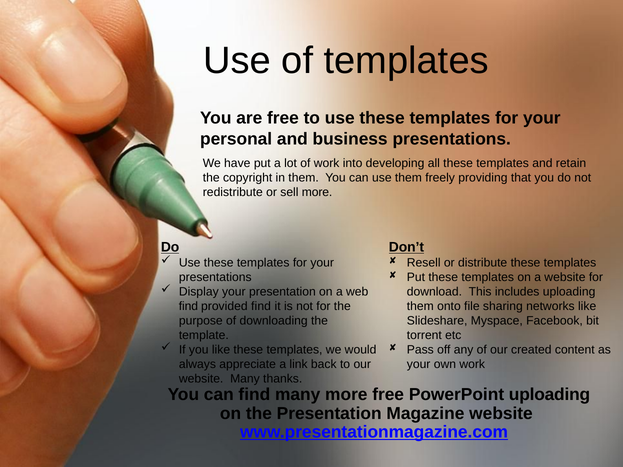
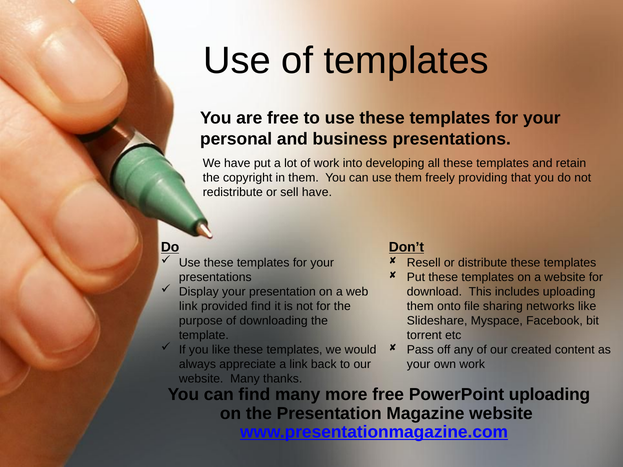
sell more: more -> have (317, 192)
find: find -> link (188, 306)
